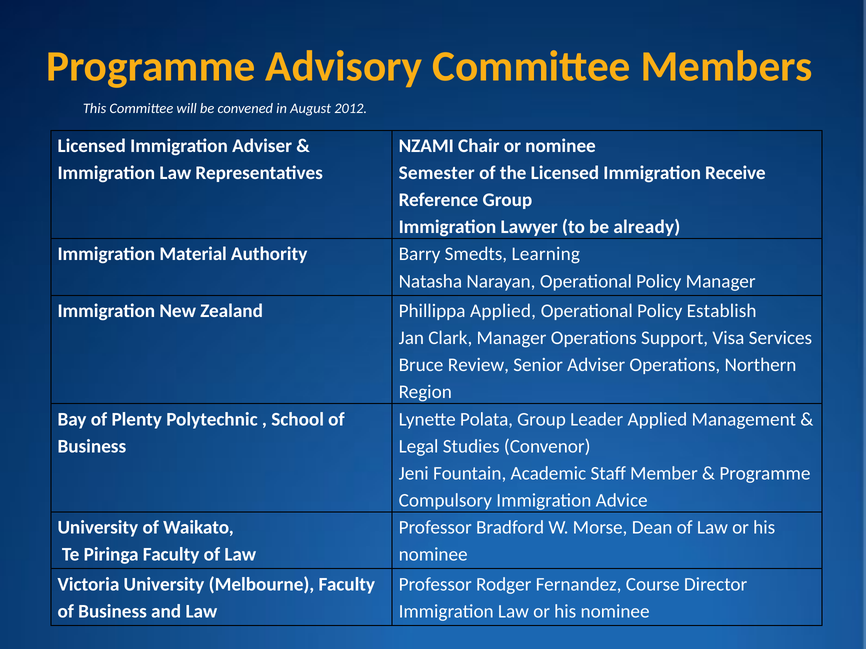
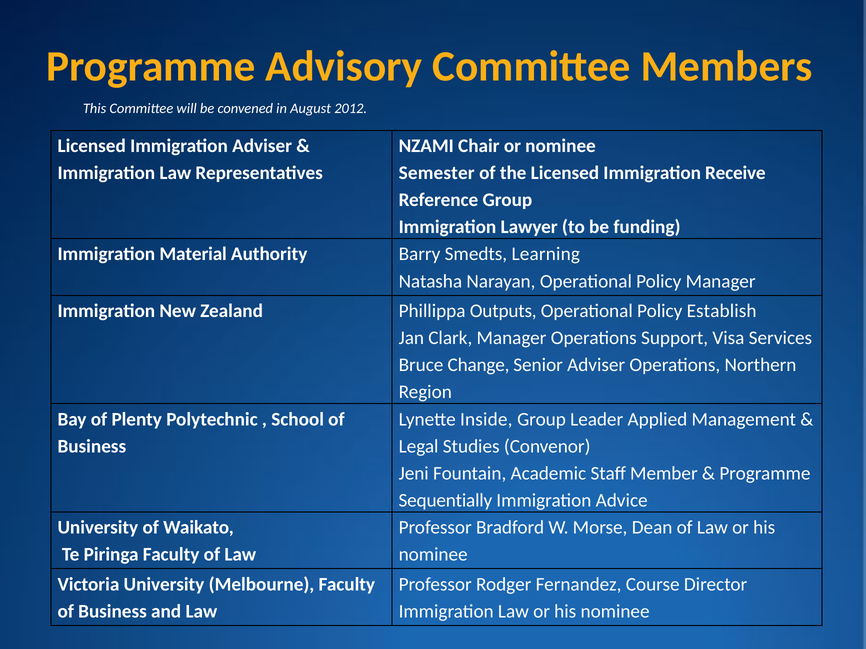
already: already -> funding (647, 227)
Phillippa Applied: Applied -> Outputs (503, 311)
Review: Review -> Change (479, 365)
Polata: Polata -> Inside (486, 419)
Compulsory: Compulsory -> Sequentially (445, 501)
